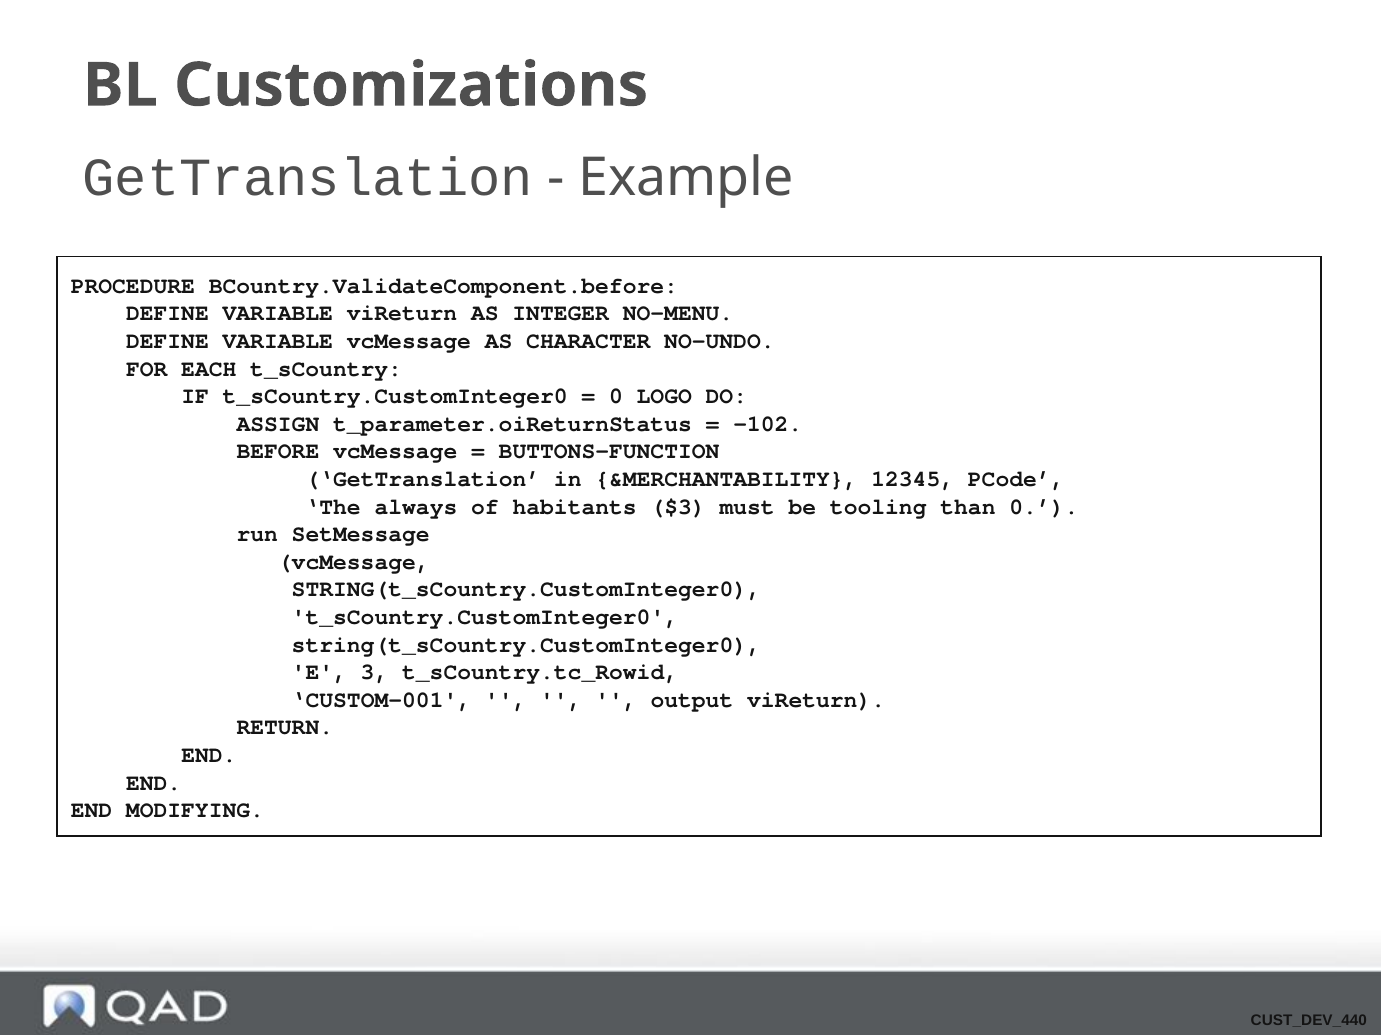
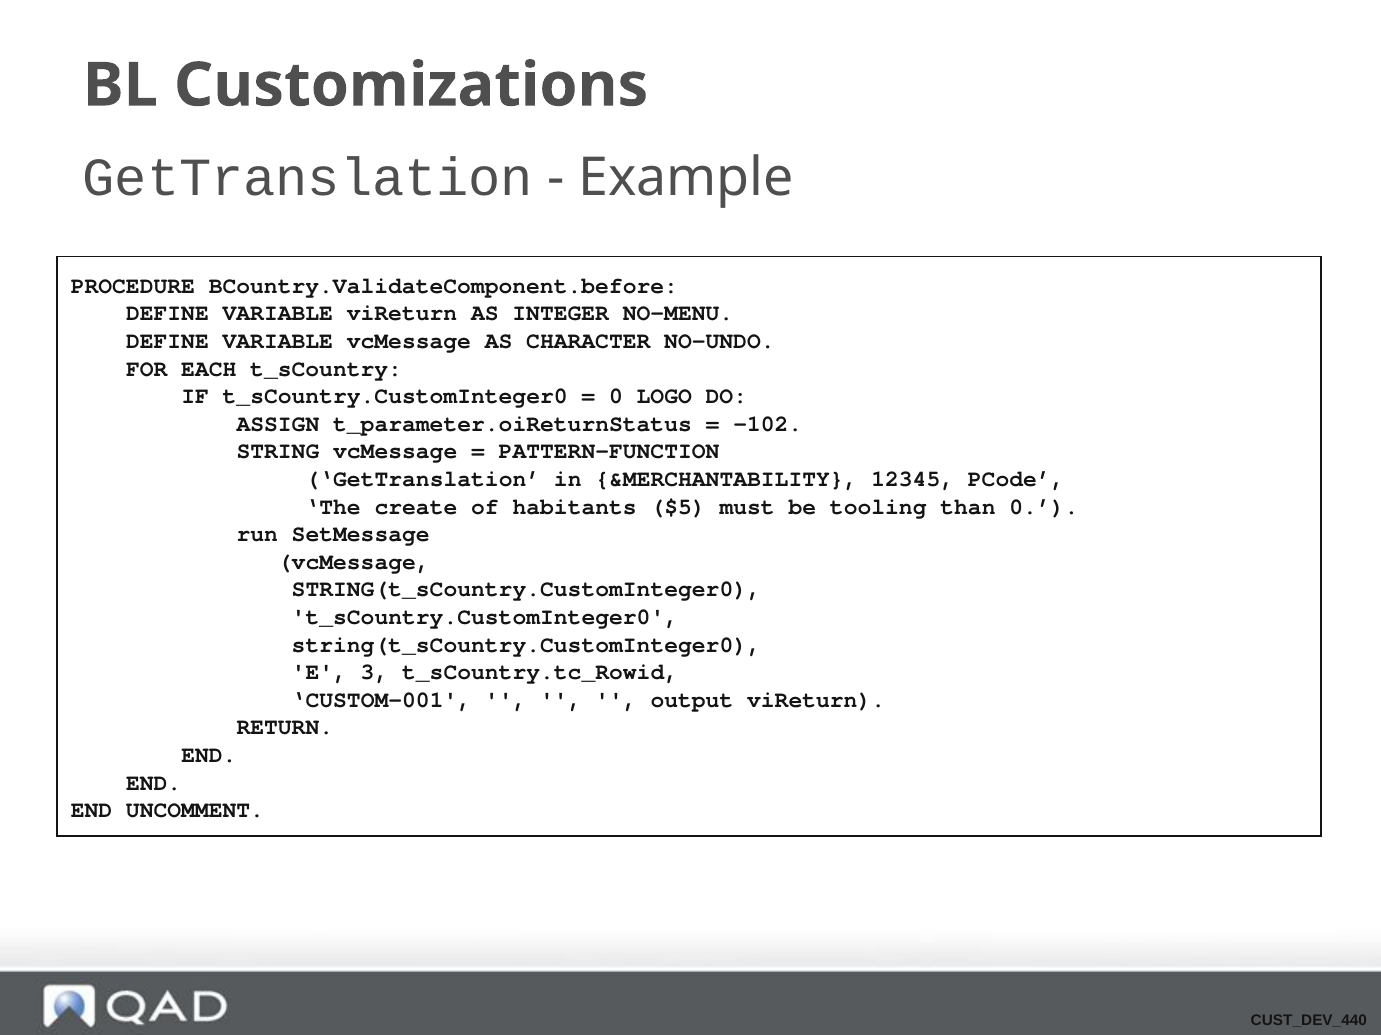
BEFORE: BEFORE -> STRING (278, 452)
BUTTONS-FUNCTION: BUTTONS-FUNCTION -> PATTERN-FUNCTION (609, 452)
always: always -> create (416, 507)
$3: $3 -> $5 (678, 507)
MODIFYING: MODIFYING -> UNCOMMENT (195, 811)
